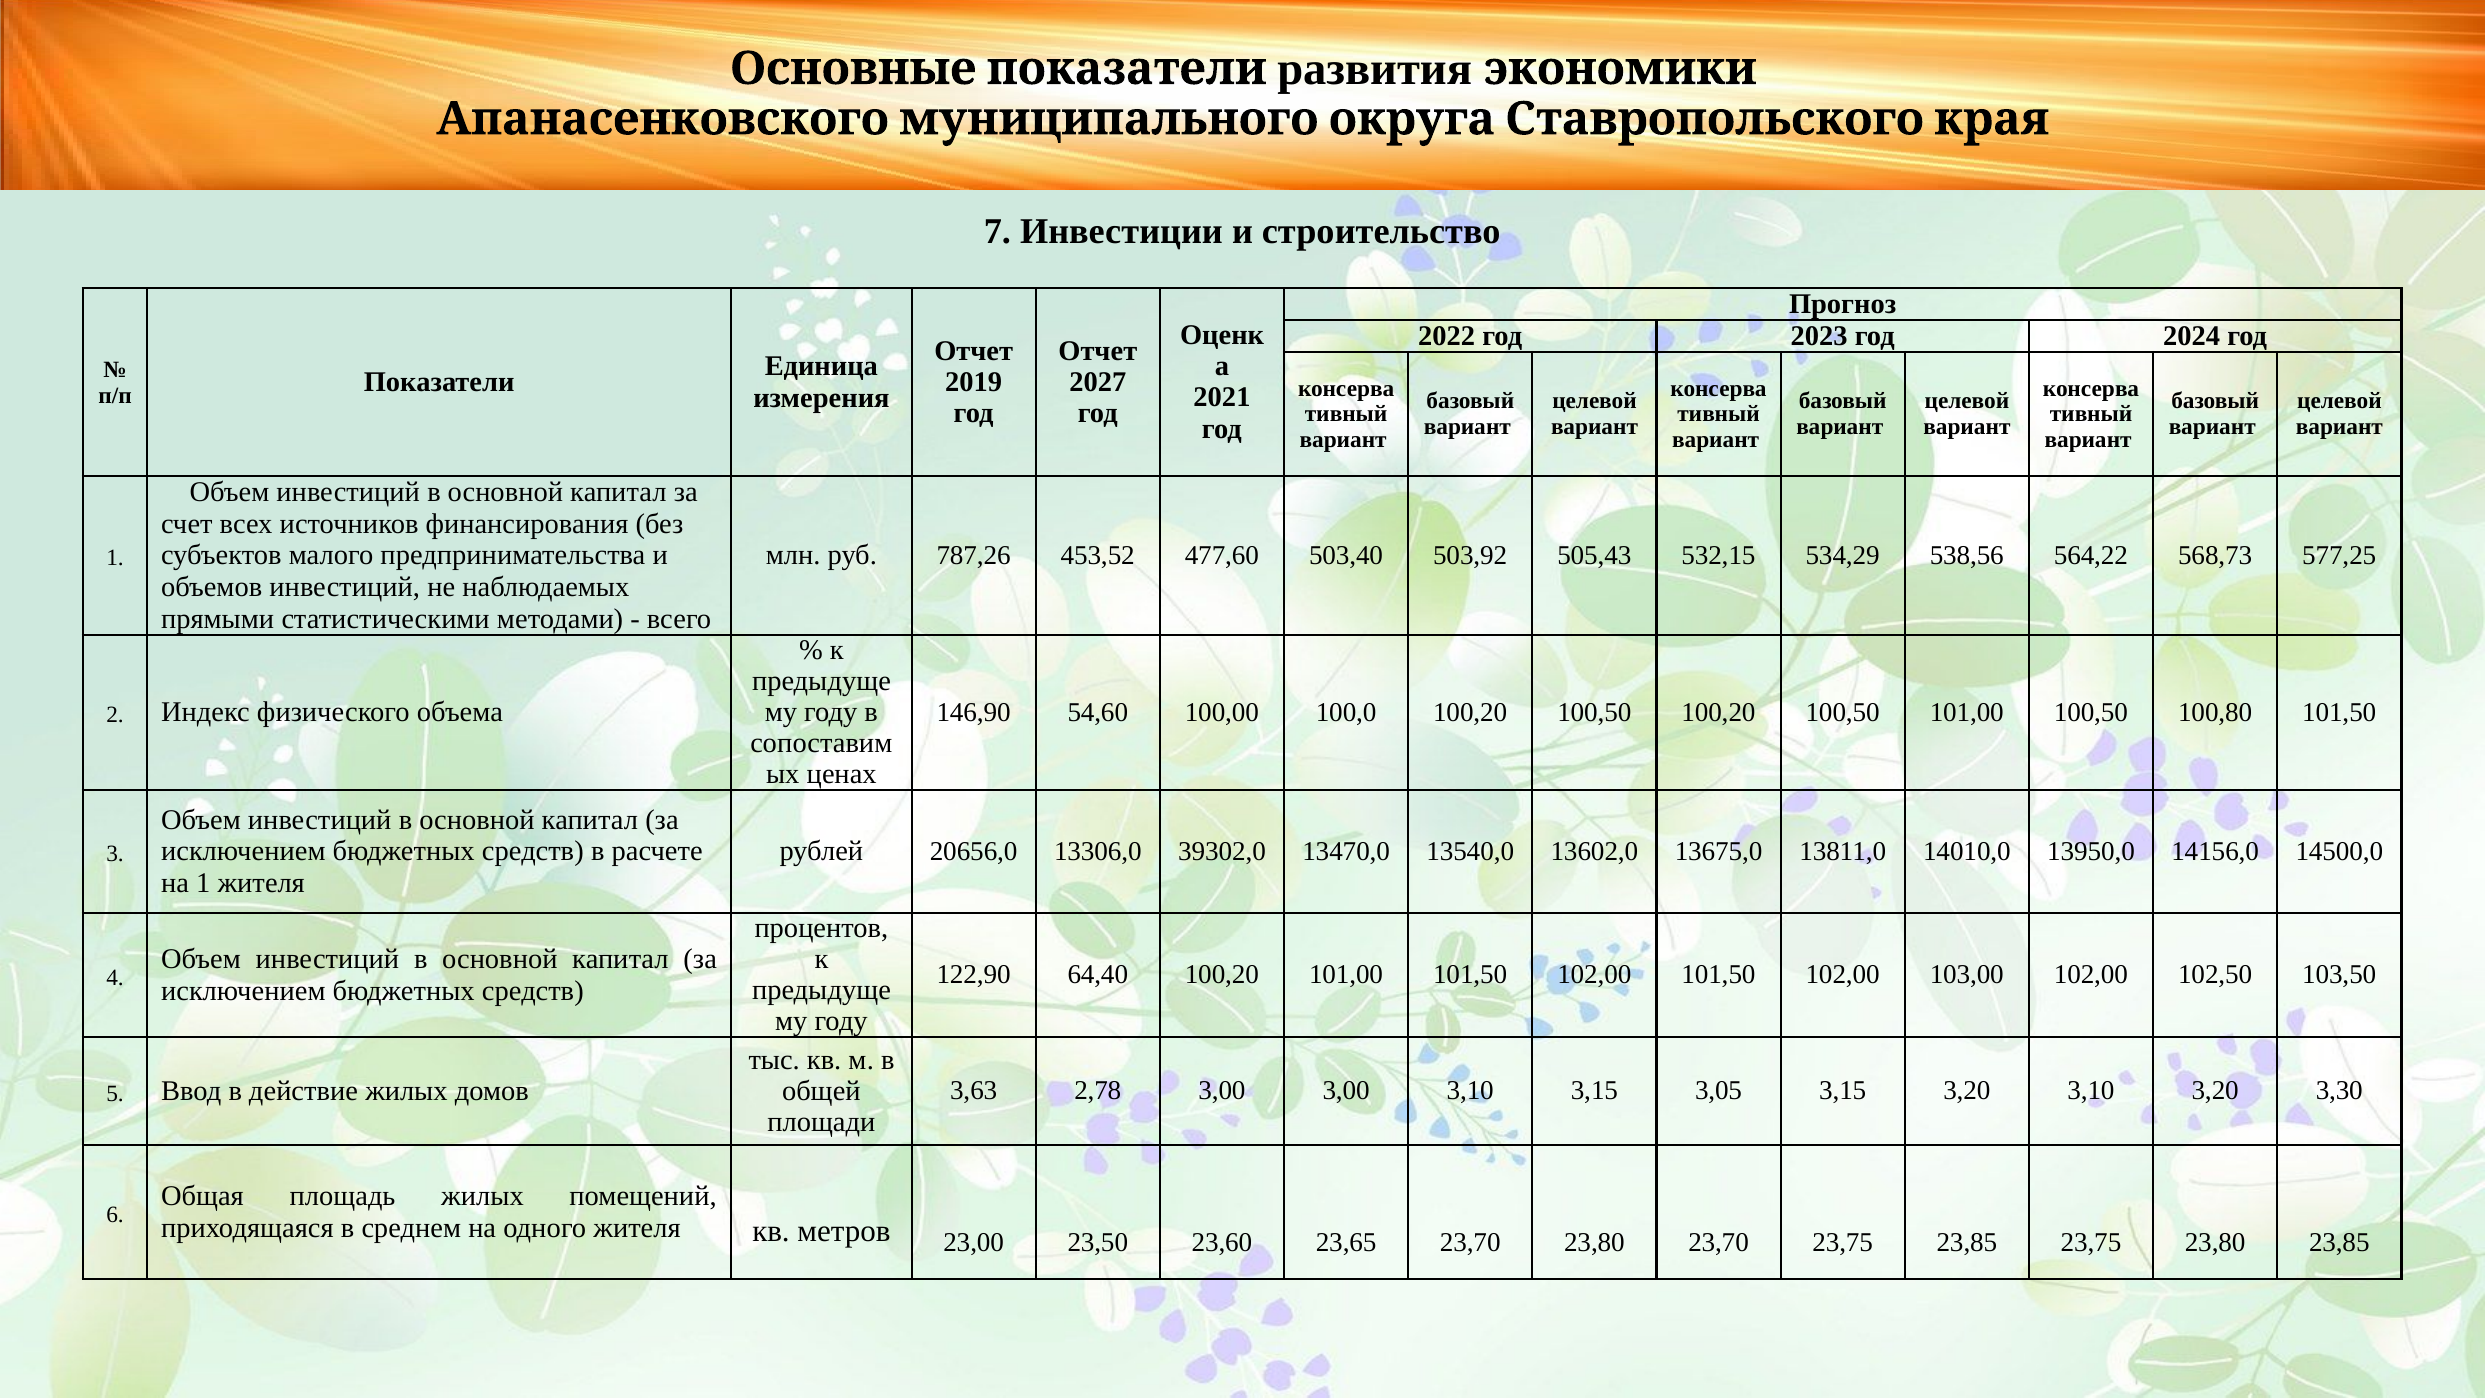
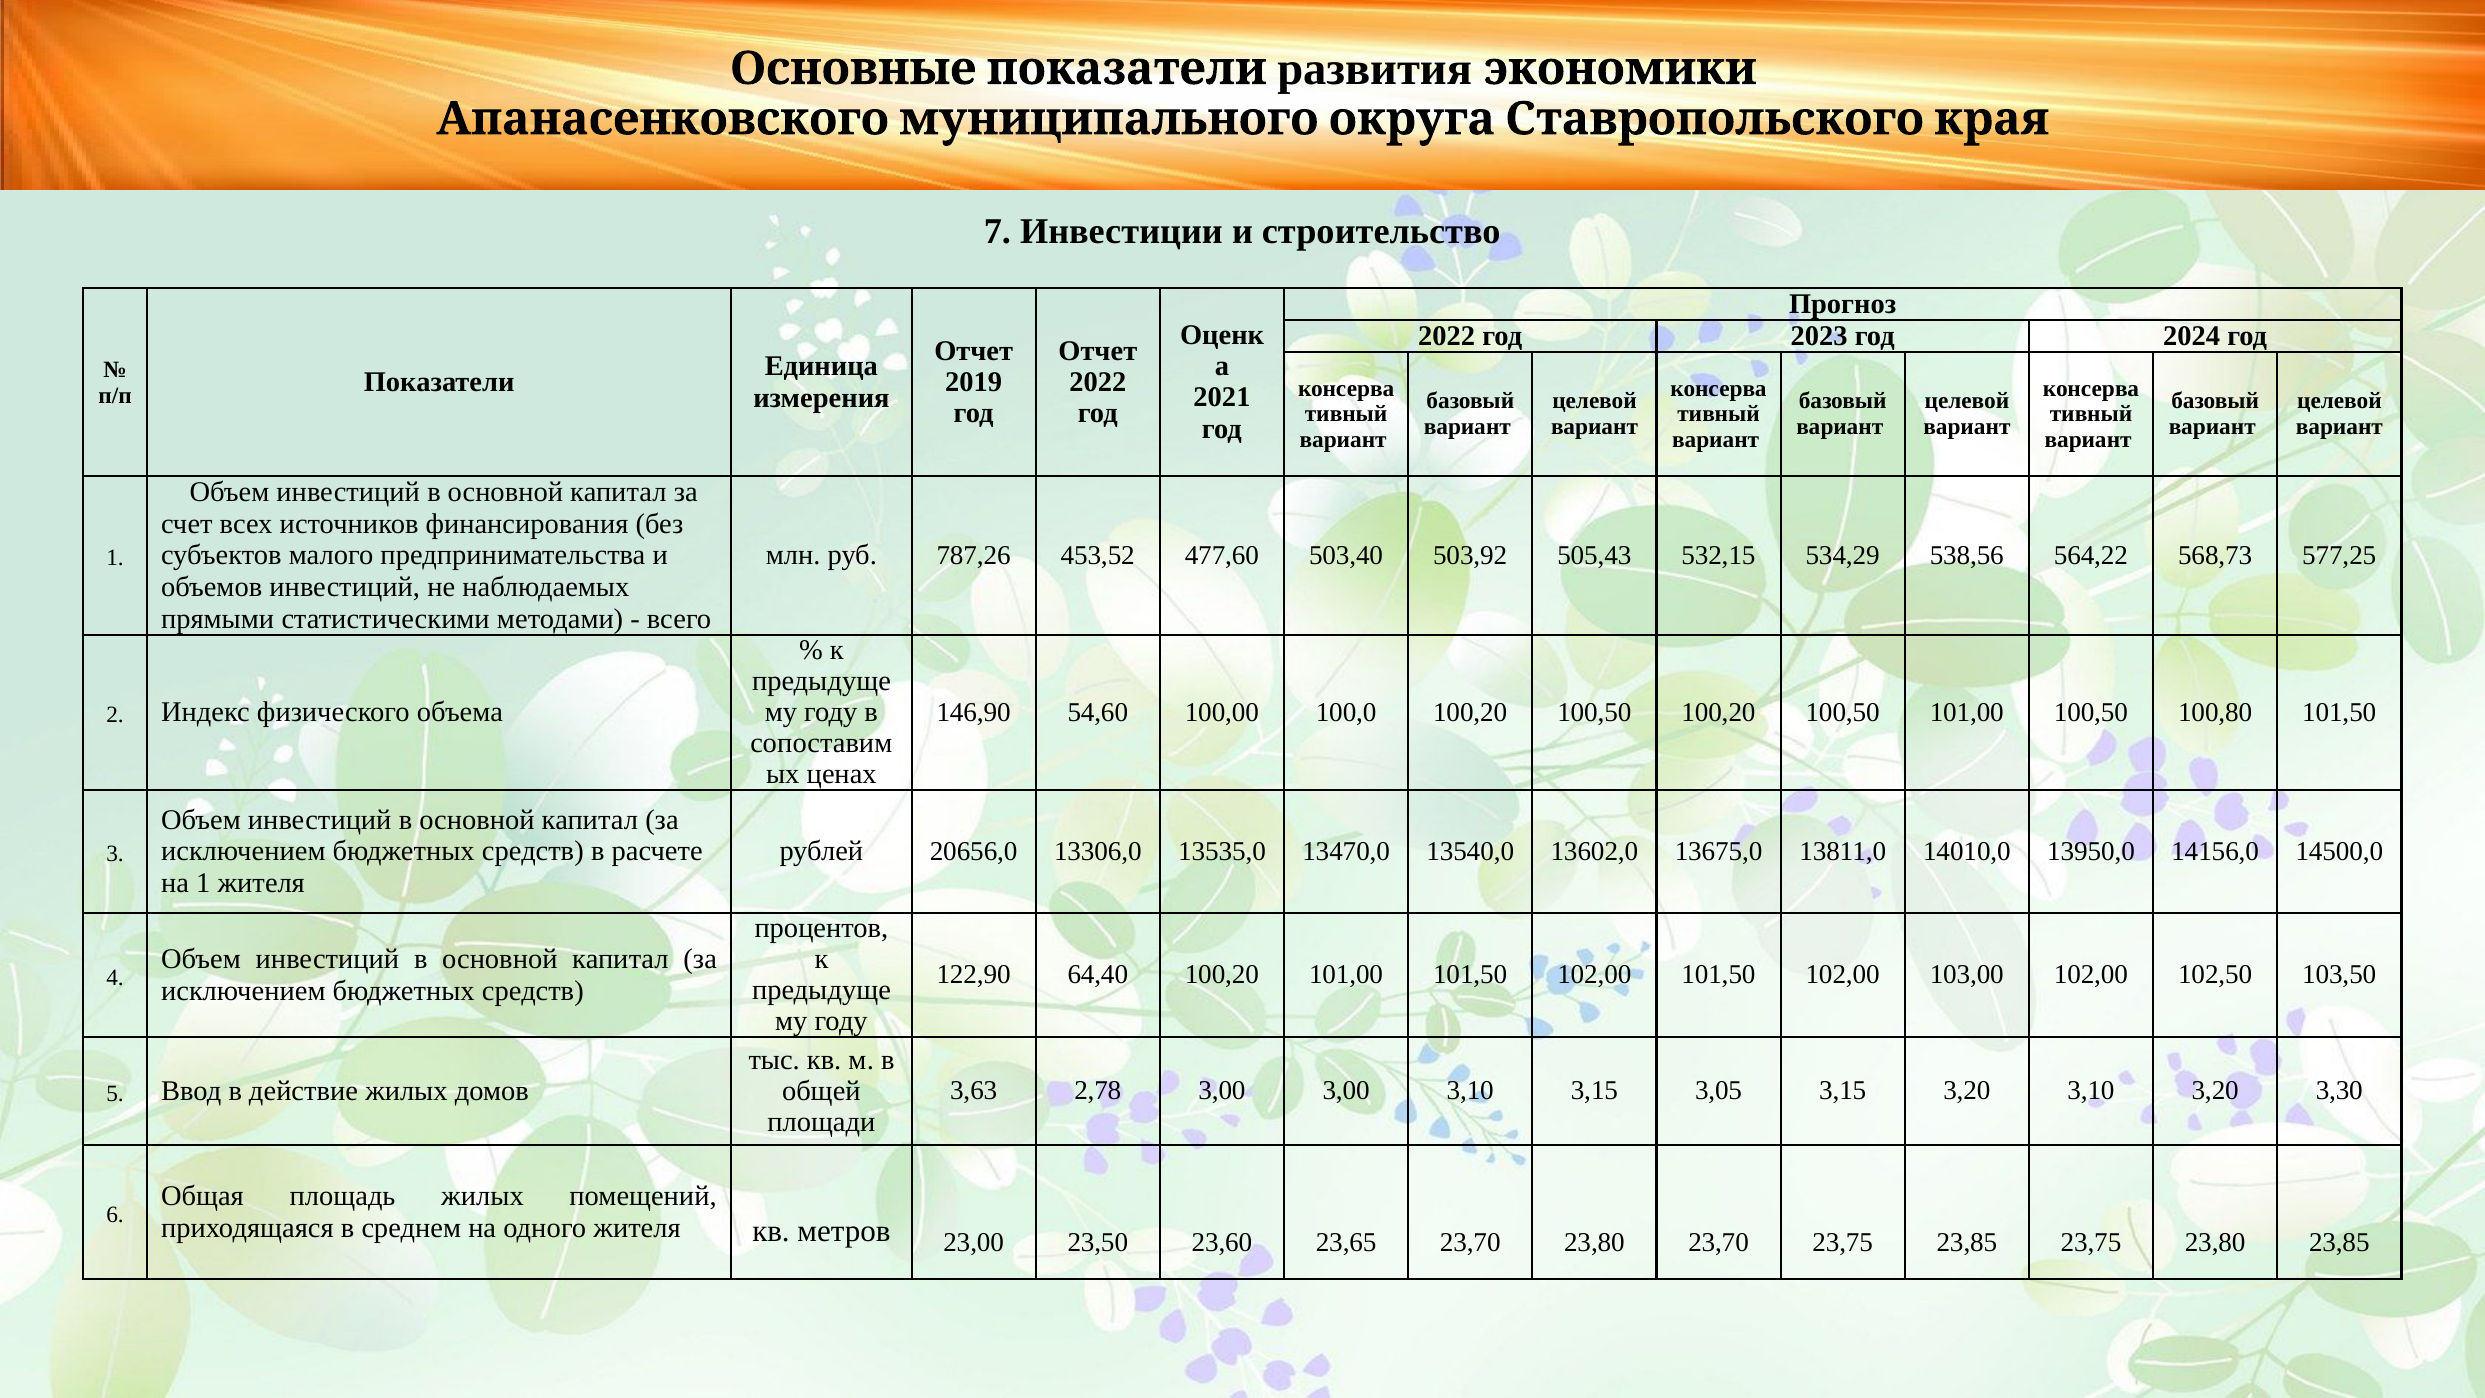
2027: 2027 -> 2022 (1098, 382)
39302,0: 39302,0 -> 13535,0 (1222, 851)
